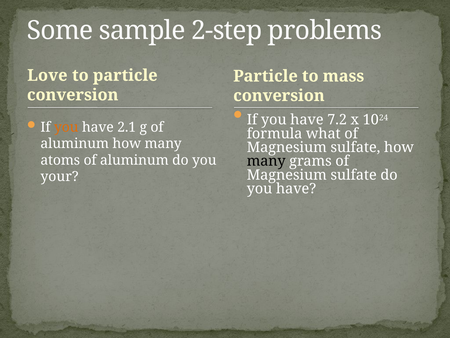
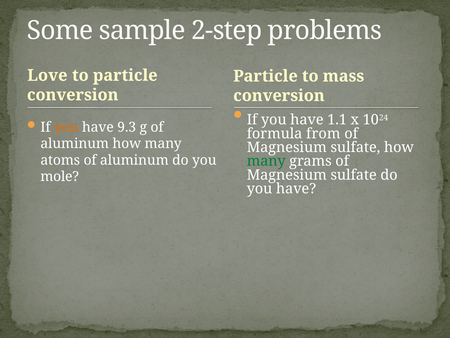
7.2: 7.2 -> 1.1 (337, 120)
2.1: 2.1 -> 9.3 (127, 127)
what: what -> from (323, 133)
many colour: black -> green (266, 161)
your: your -> mole (60, 176)
